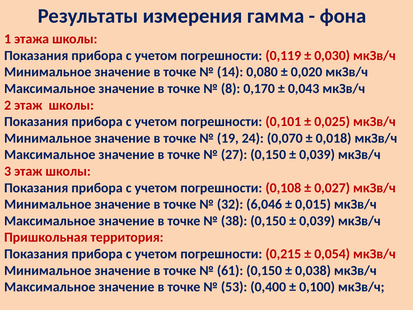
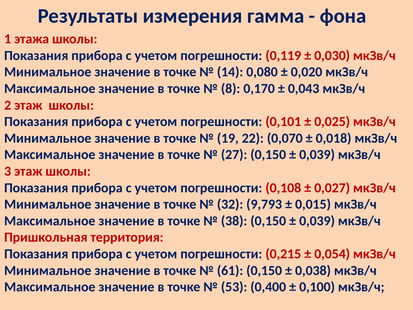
24: 24 -> 22 (253, 138)
6,046: 6,046 -> 9,793 (264, 204)
